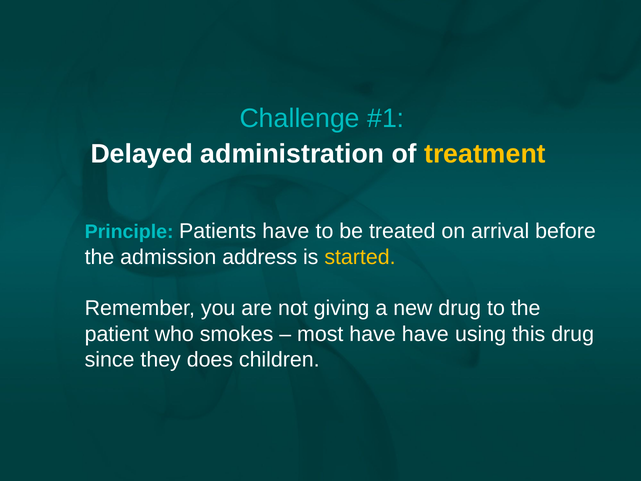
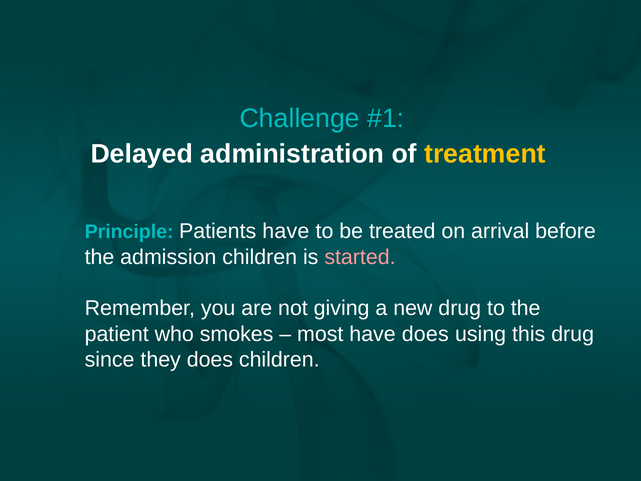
admission address: address -> children (260, 257)
started colour: yellow -> pink (360, 257)
have have: have -> does (425, 334)
